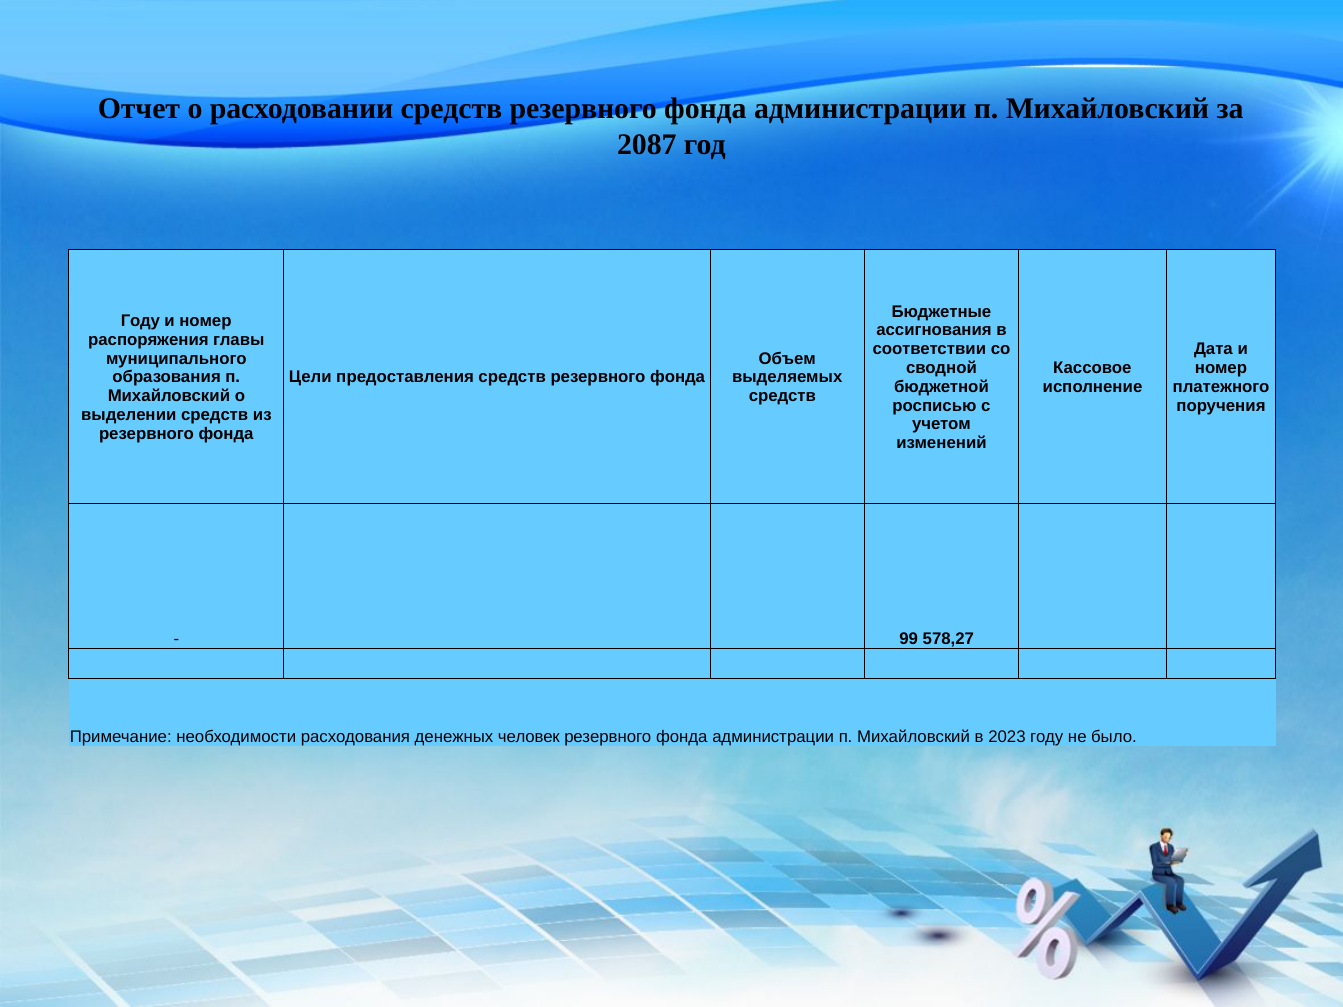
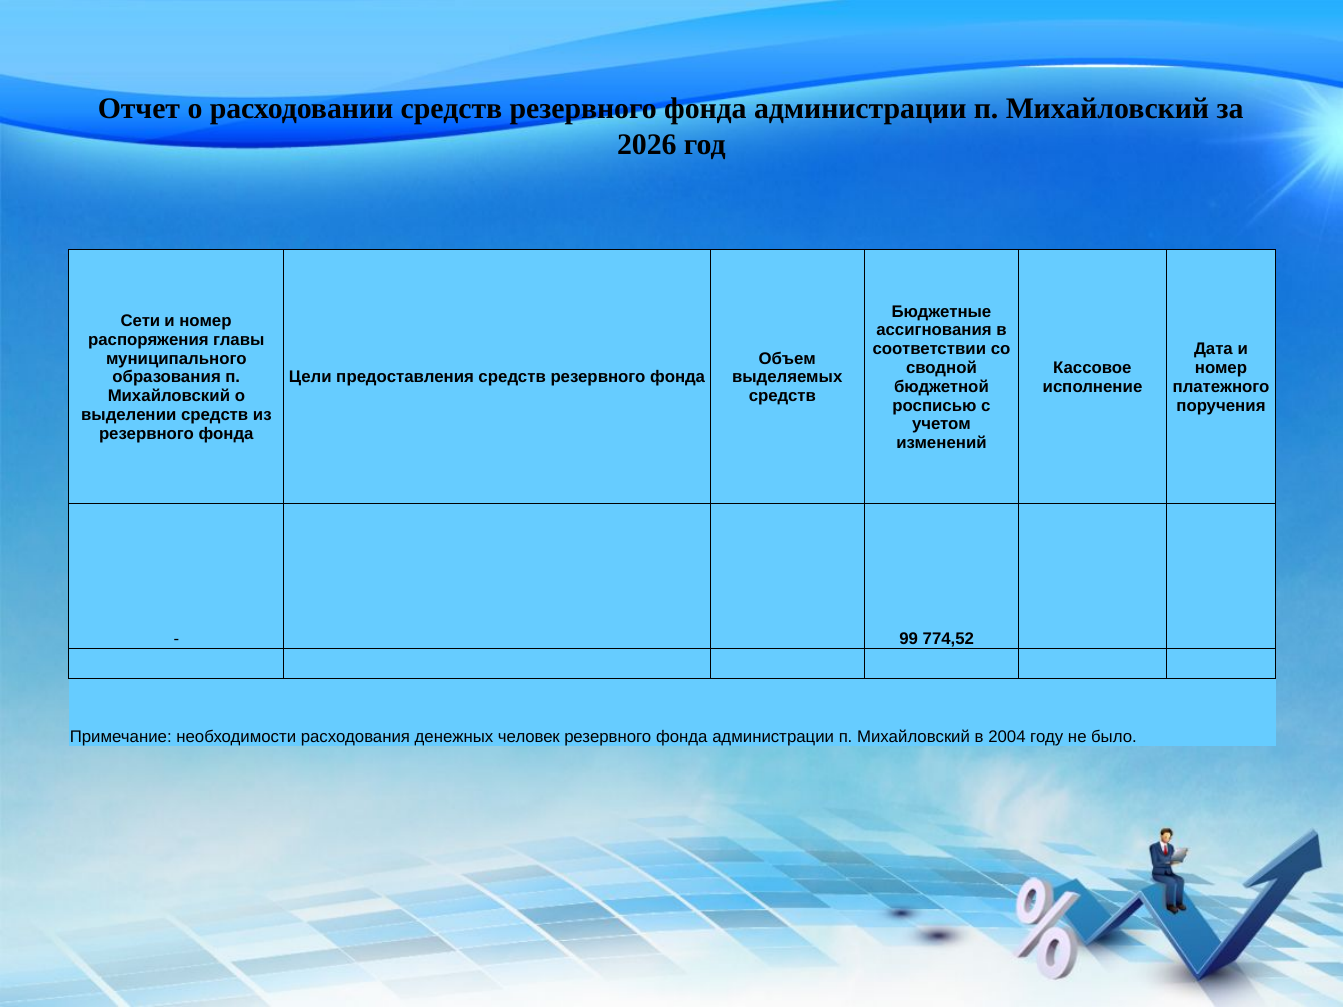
2087: 2087 -> 2026 (647, 144)
Году: Году -> Сети (140, 321)
578,27: 578,27 -> 774,52 (948, 639)
2023: 2023 -> 2004 (1007, 737)
